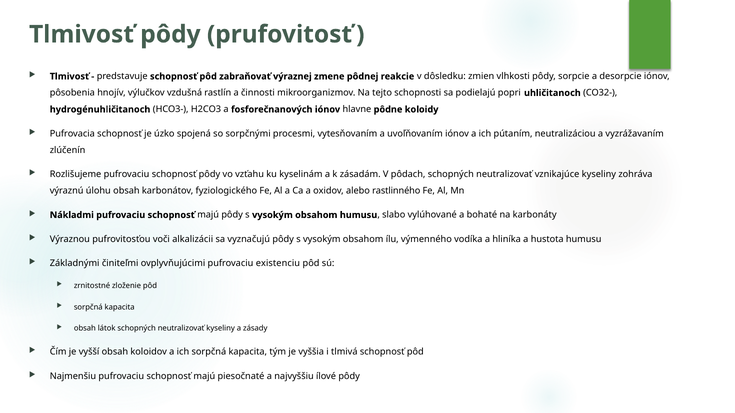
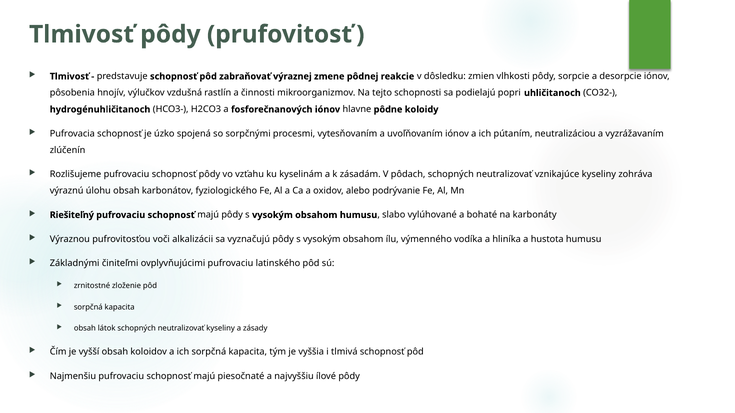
rastlinného: rastlinného -> podrývanie (396, 191)
Nákladmi: Nákladmi -> Riešiteľný (72, 215)
existenciu: existenciu -> latinského (278, 264)
